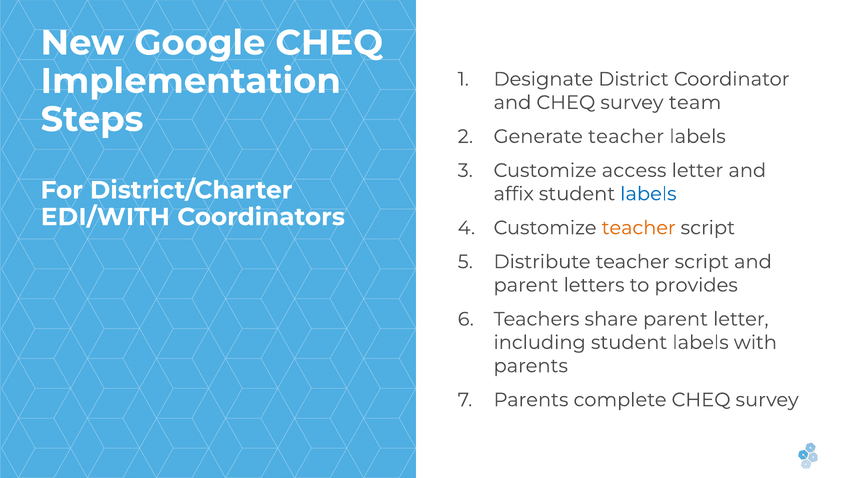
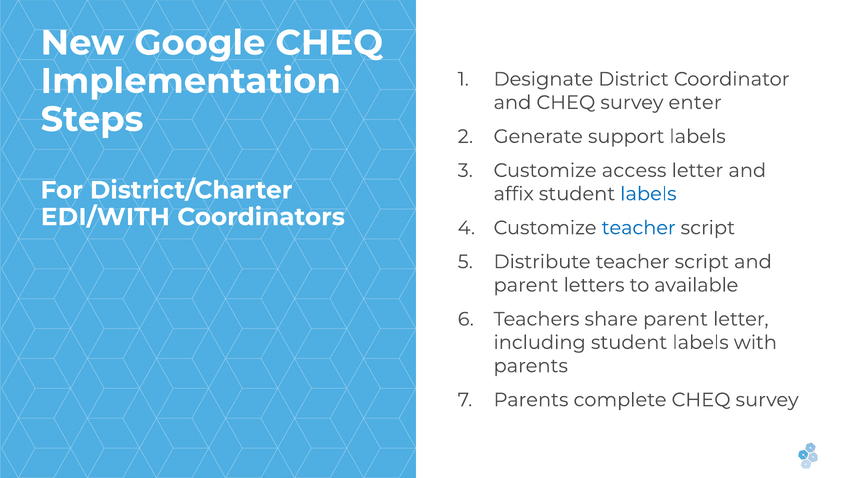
team: team -> enter (695, 103)
Generate teacher: teacher -> support (626, 137)
teacher colour: orange -> blue (639, 228)
provides: provides -> available (696, 285)
